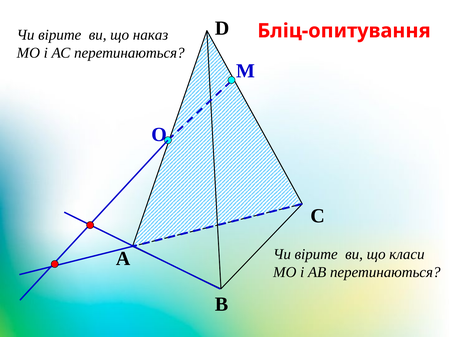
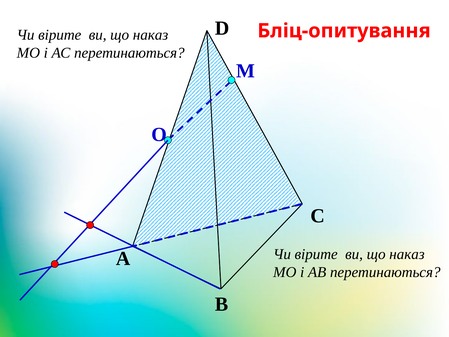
класи: класи -> наказ (407, 254)
